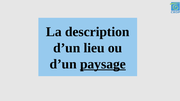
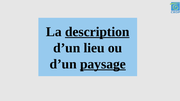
description underline: none -> present (97, 32)
